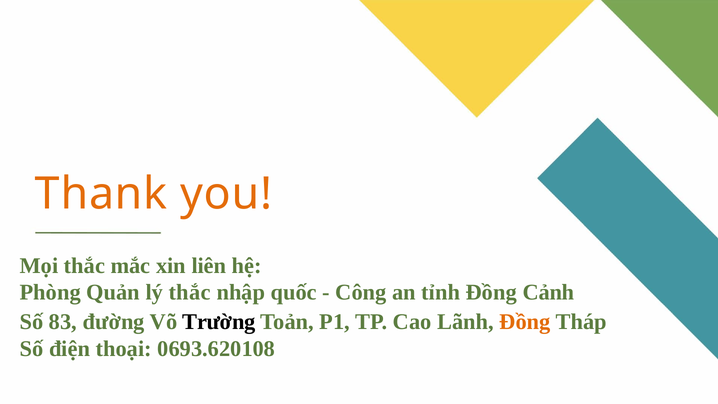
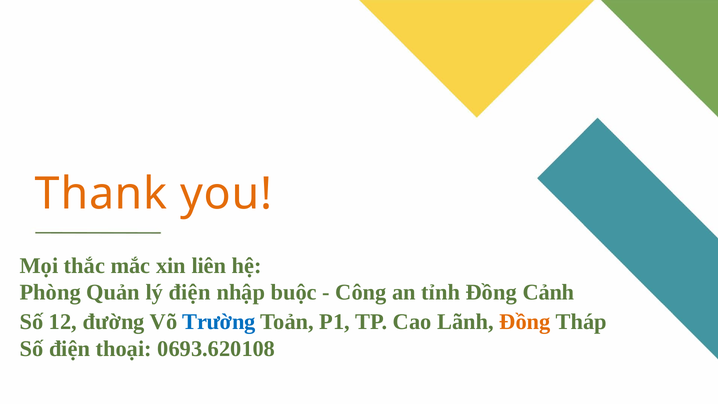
lý thắc: thắc -> điện (190, 292)
quốc: quốc -> buộc (294, 292)
83: 83 -> 12 (63, 322)
Trường colour: black -> blue (219, 322)
